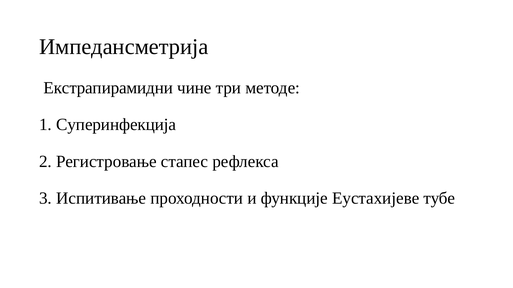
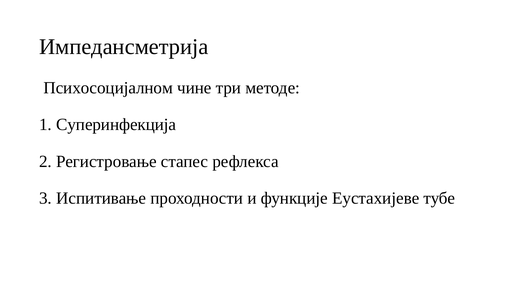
Екстрапирамидни: Екстрапирамидни -> Психосоцијалном (108, 88)
